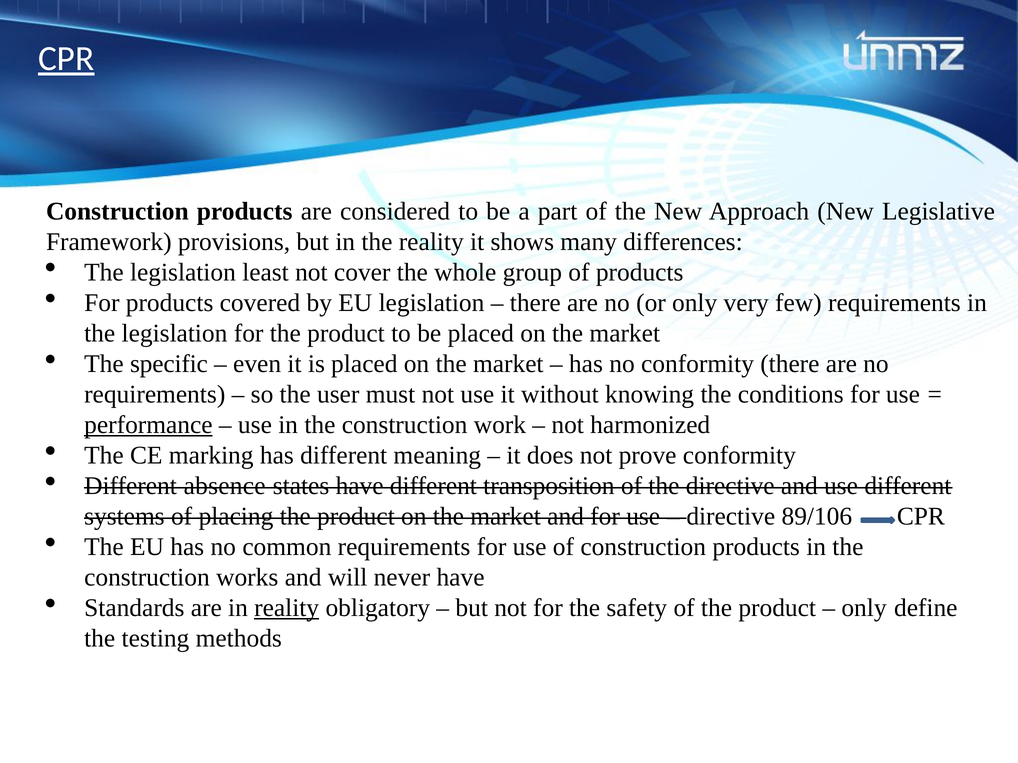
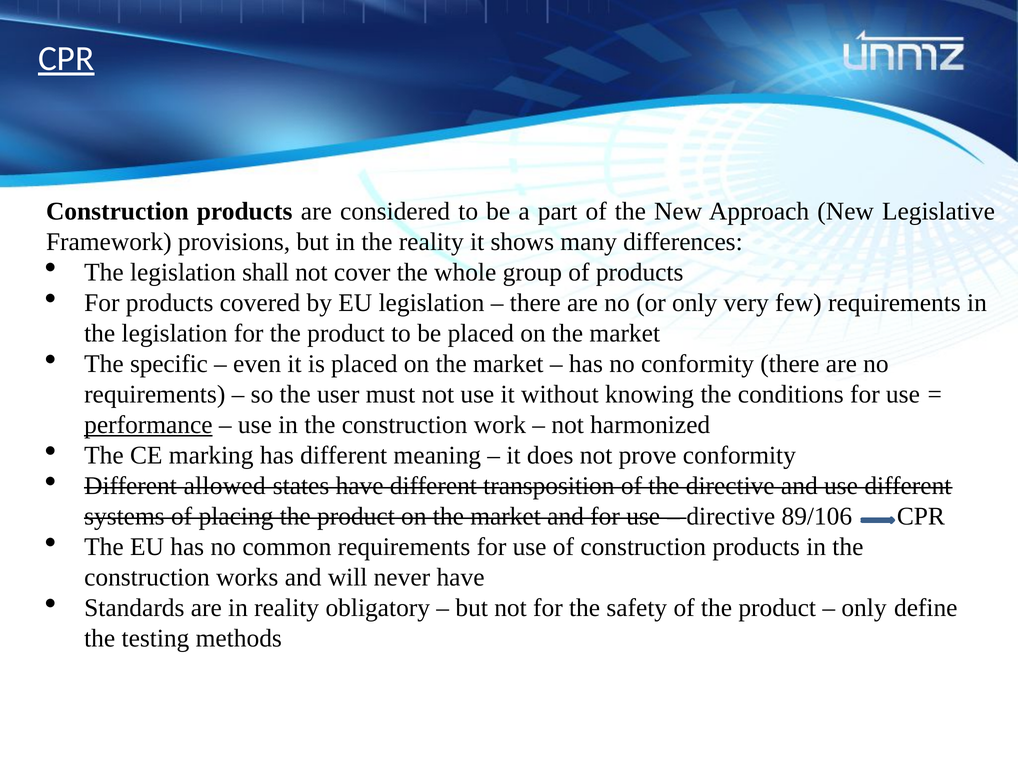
least: least -> shall (266, 272)
absence: absence -> allowed (225, 486)
reality underline: present -> none (287, 608)
